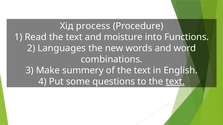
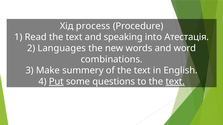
moisture: moisture -> speaking (123, 37)
Functions: Functions -> Атестація (187, 37)
Put underline: none -> present (56, 82)
